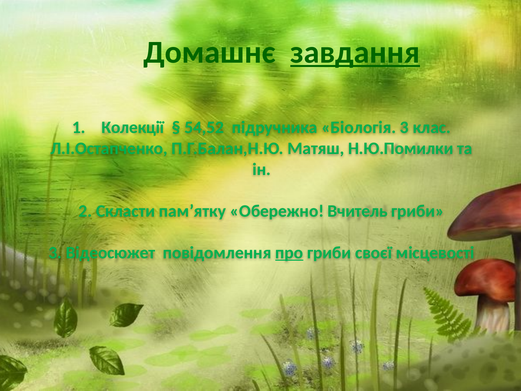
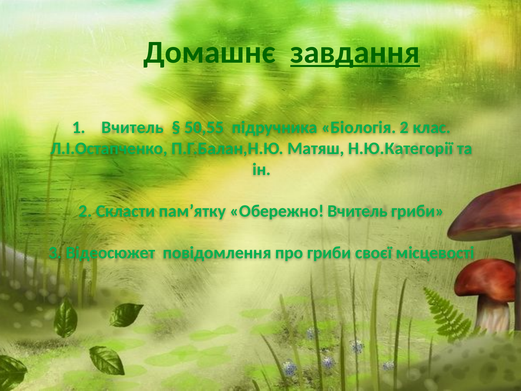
Колекції: Колекції -> Вчитель (133, 127)
54,52: 54,52 -> 50,55 (204, 127)
Біологія 3: 3 -> 2 (404, 127)
Н.Ю.Помилки: Н.Ю.Помилки -> Н.Ю.Категорії (401, 148)
про underline: present -> none (289, 253)
